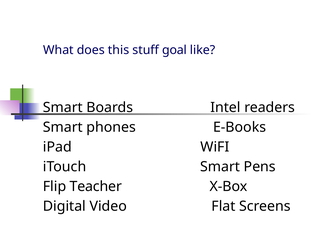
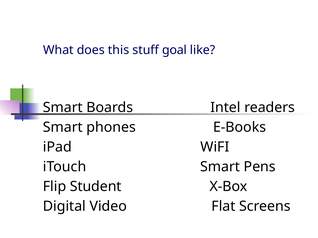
Teacher: Teacher -> Student (96, 187)
